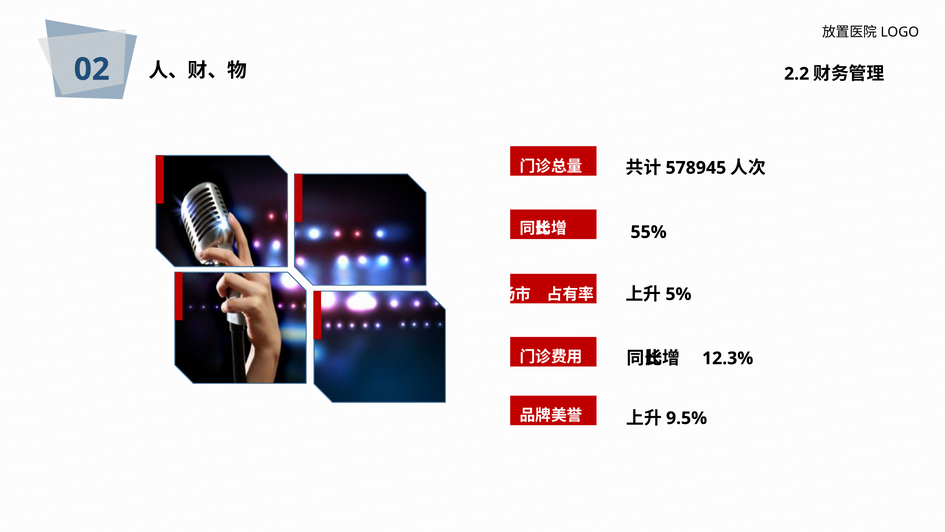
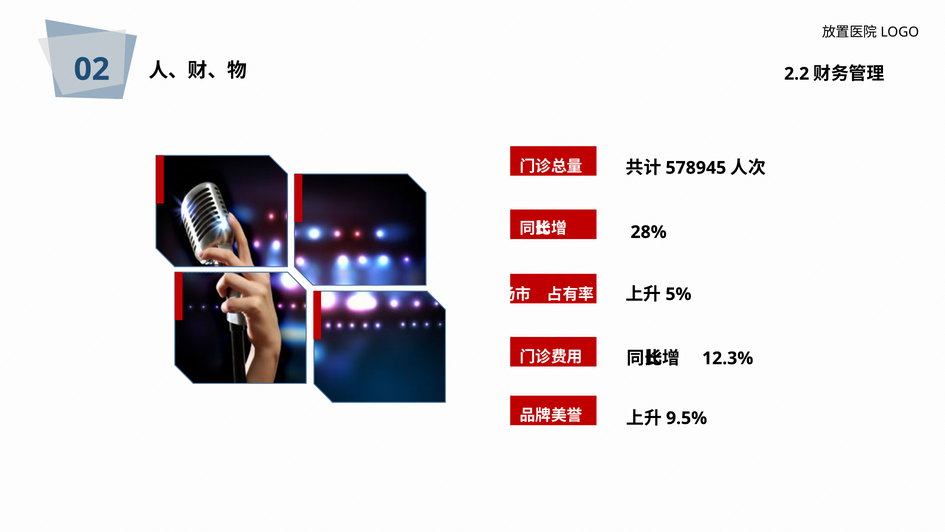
55%: 55% -> 28% (649, 232)
